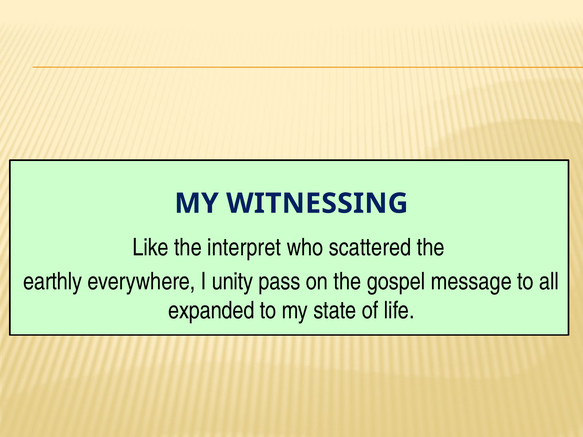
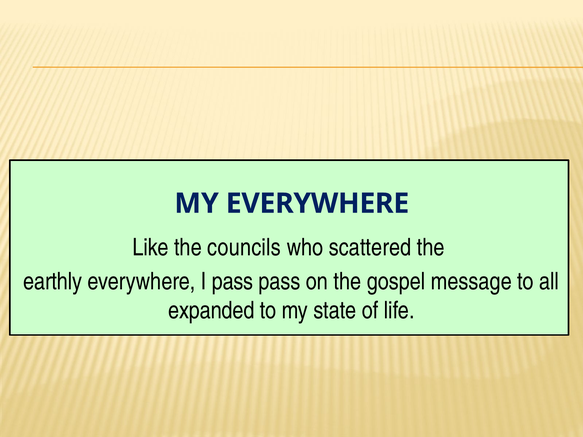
MY WITNESSING: WITNESSING -> EVERYWHERE (317, 204)
interpret: interpret -> councils (244, 247)
I unity: unity -> pass (233, 281)
